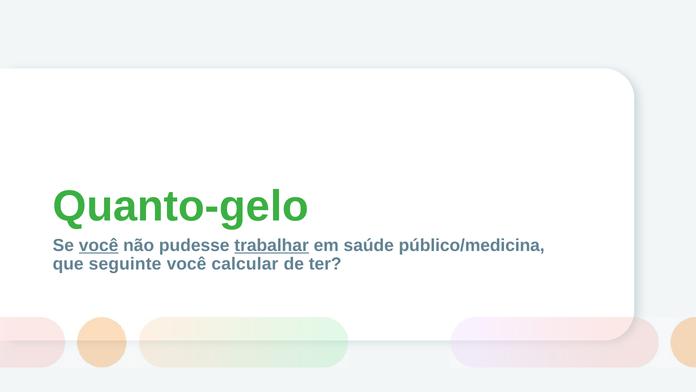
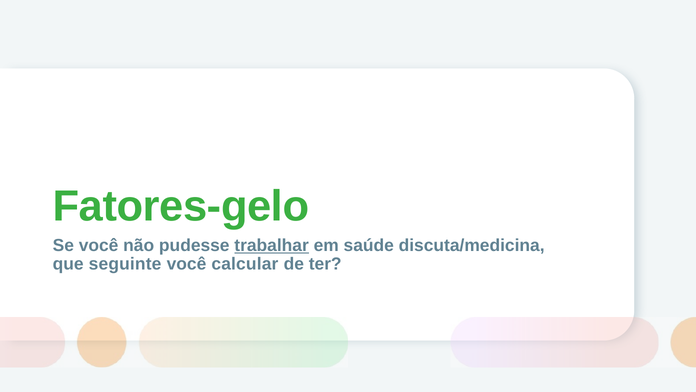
Quanto-gelo: Quanto-gelo -> Fatores-gelo (181, 206)
você underline: present -> none (99, 245)
público/medicina: público/medicina -> discuta/medicina (472, 245)
